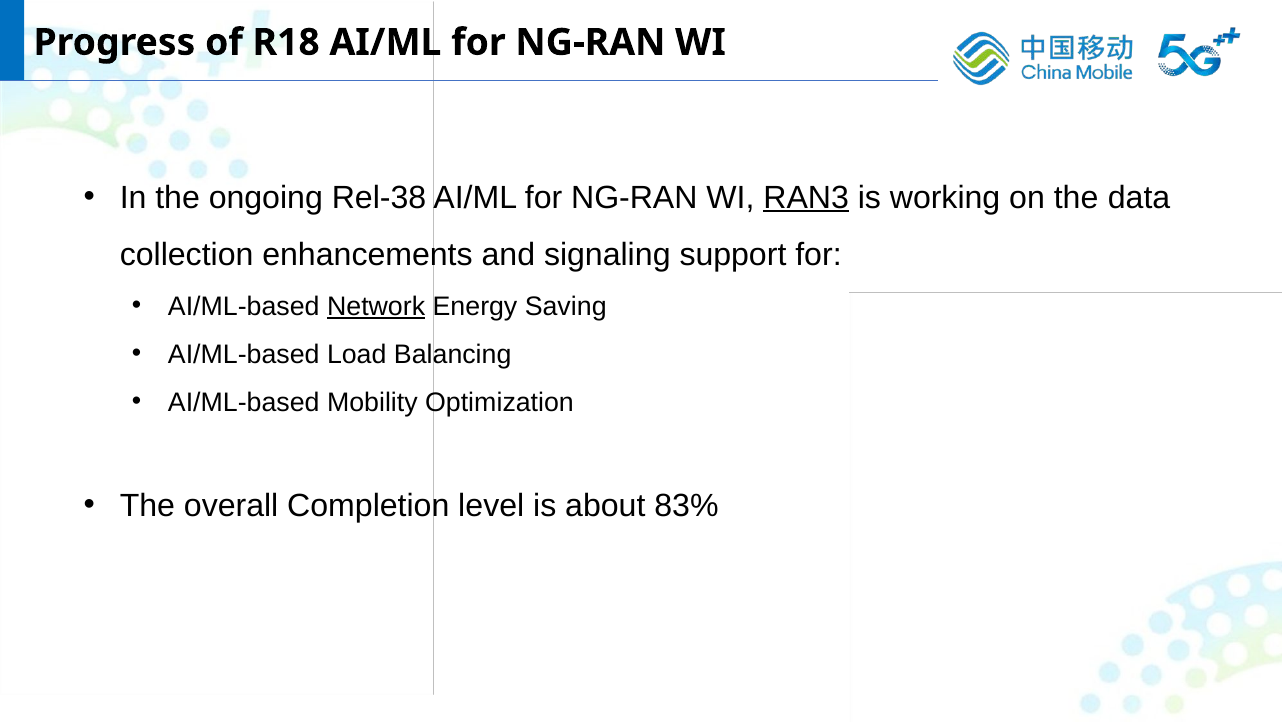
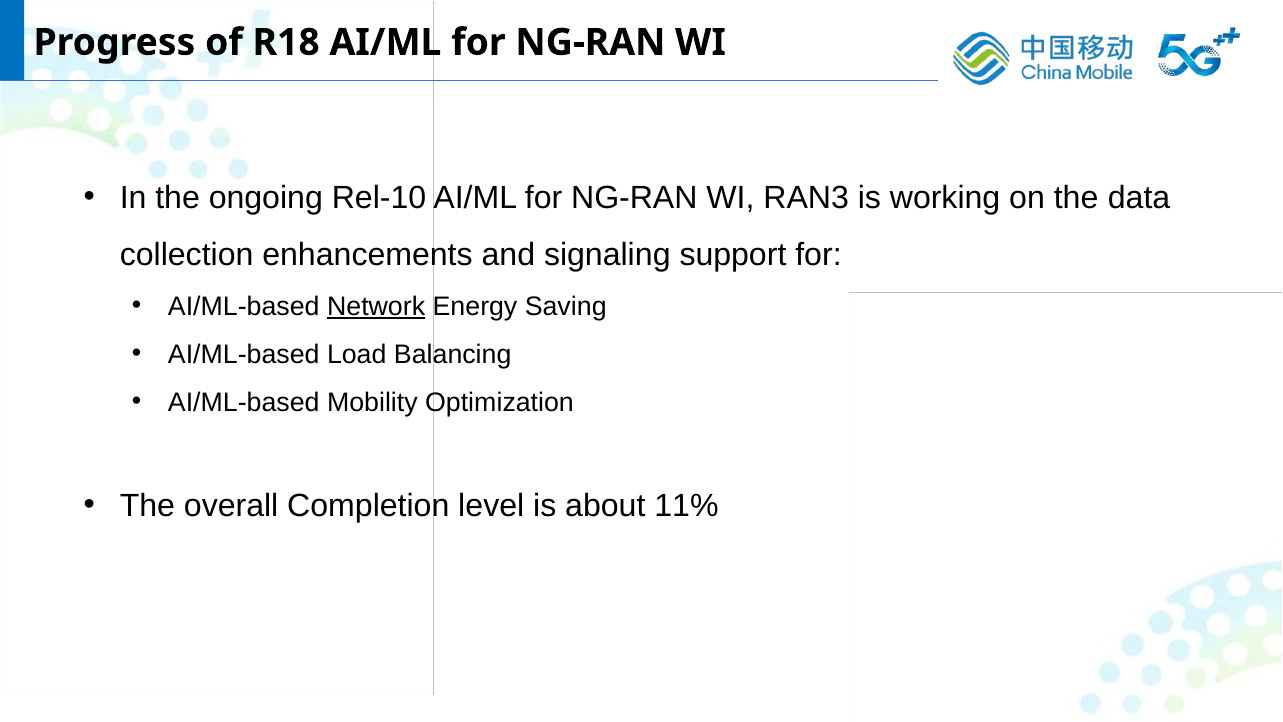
Rel-38: Rel-38 -> Rel-10 (379, 197)
RAN3 underline: present -> none (806, 197)
83%: 83% -> 11% (686, 505)
